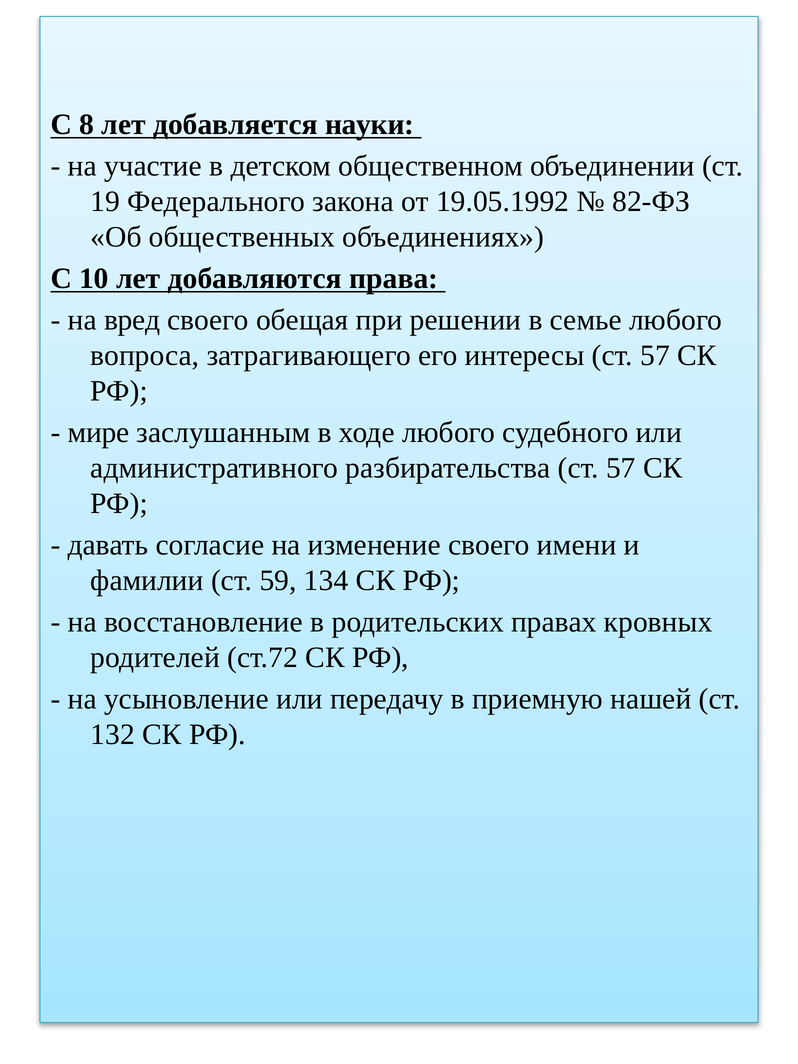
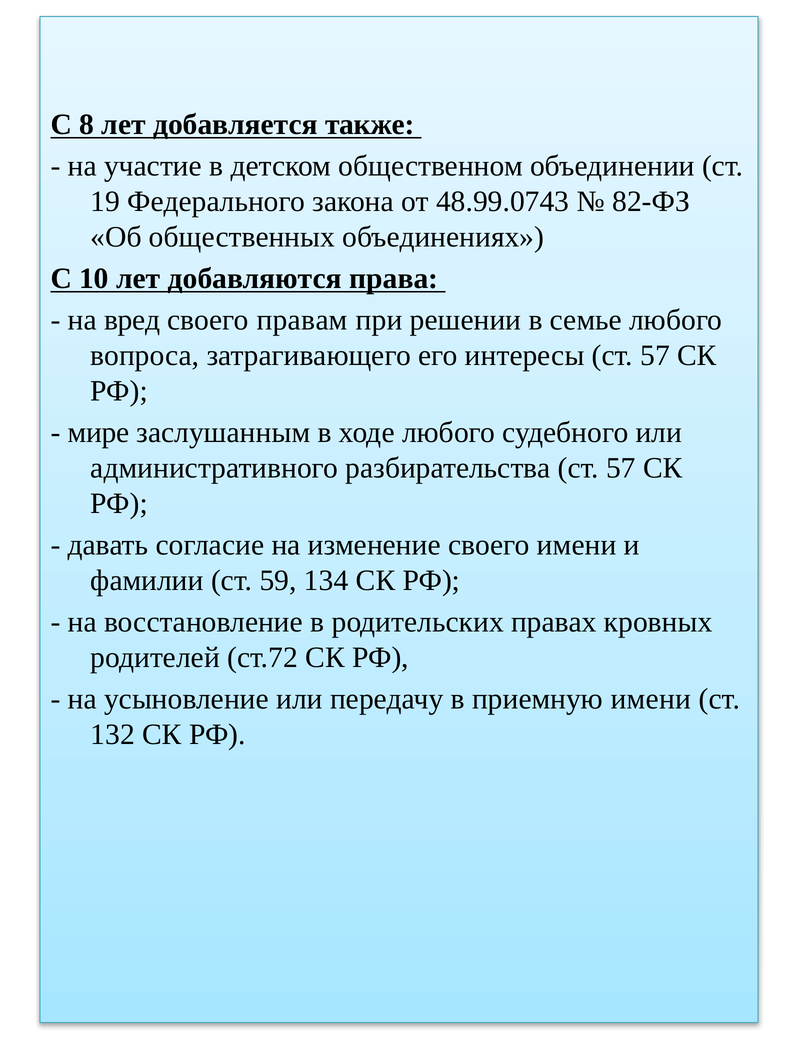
науки: науки -> также (370, 125)
19.05.1992: 19.05.1992 -> 48.99.0743 (503, 202)
обещая: обещая -> правам (302, 320)
приемную нашей: нашей -> имени (651, 699)
